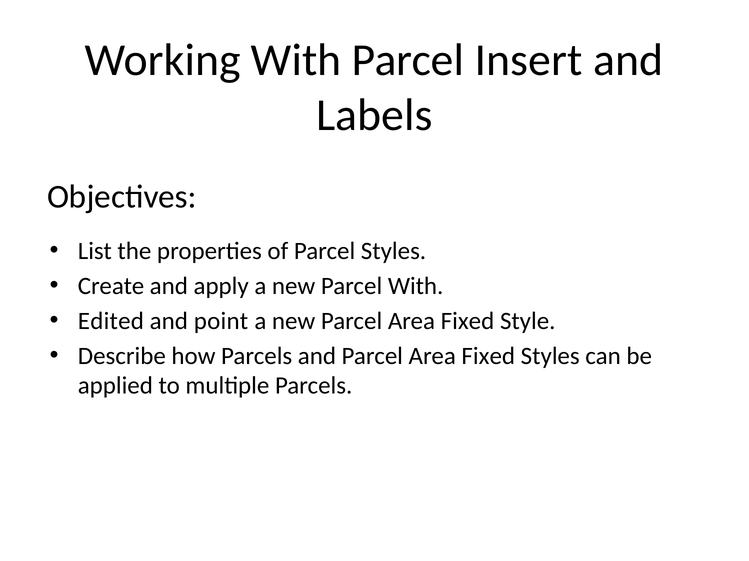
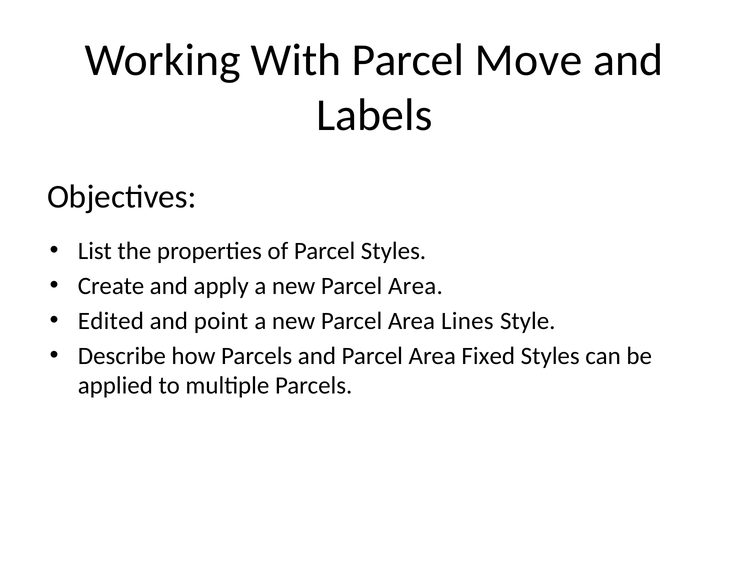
Insert: Insert -> Move (529, 60)
With: With -> Area (415, 286)
new Parcel Area Fixed: Fixed -> Lines (467, 321)
